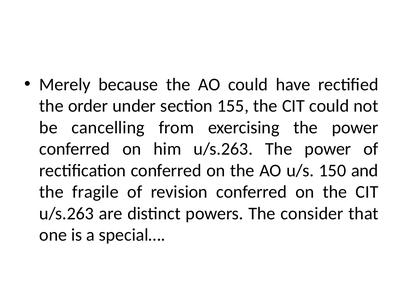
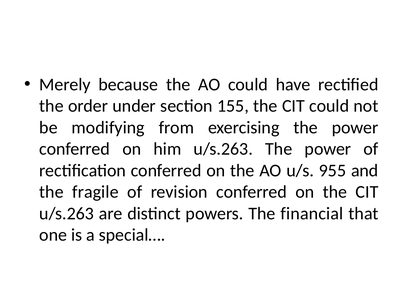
cancelling: cancelling -> modifying (108, 128)
150: 150 -> 955 (332, 171)
consider: consider -> financial (312, 214)
